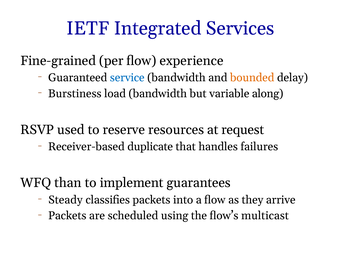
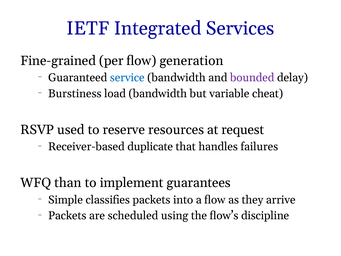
experience: experience -> generation (191, 61)
bounded colour: orange -> purple (252, 78)
along: along -> cheat (268, 93)
Steady: Steady -> Simple (66, 200)
multicast: multicast -> discipline (265, 215)
